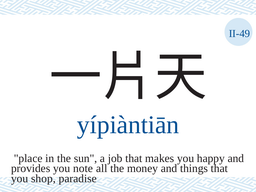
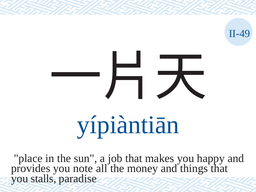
shop: shop -> stalls (44, 179)
